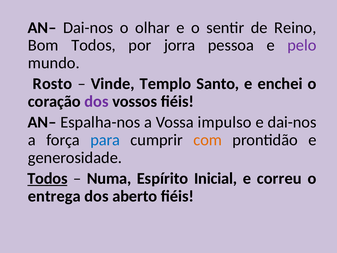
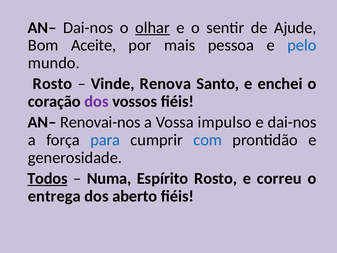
olhar underline: none -> present (152, 28)
Reino: Reino -> Ajude (295, 28)
Bom Todos: Todos -> Aceite (94, 45)
jorra: jorra -> mais (180, 45)
pelo colour: purple -> blue (302, 45)
Templo: Templo -> Renova (165, 84)
Espalha-nos: Espalha-nos -> Renovai-nos (100, 122)
com colour: orange -> blue (208, 140)
Espírito Inicial: Inicial -> Rosto (216, 178)
